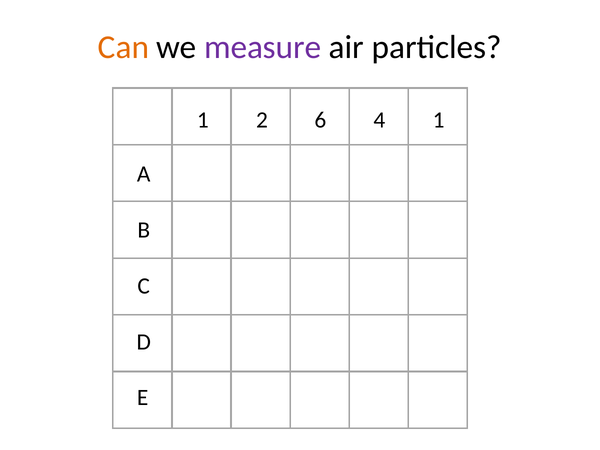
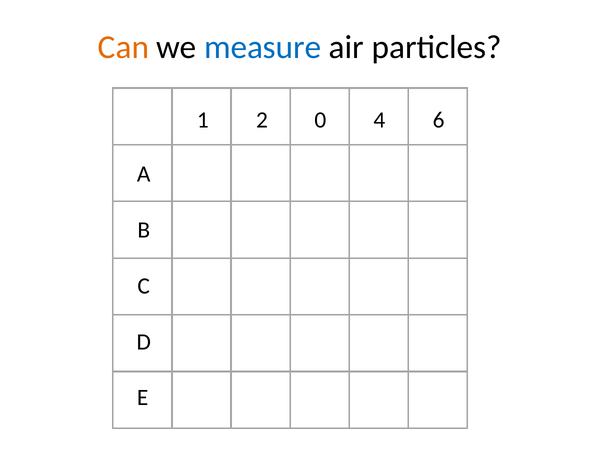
measure colour: purple -> blue (263, 47)
6: 6 -> 0 (320, 120)
4 1: 1 -> 6 (439, 120)
